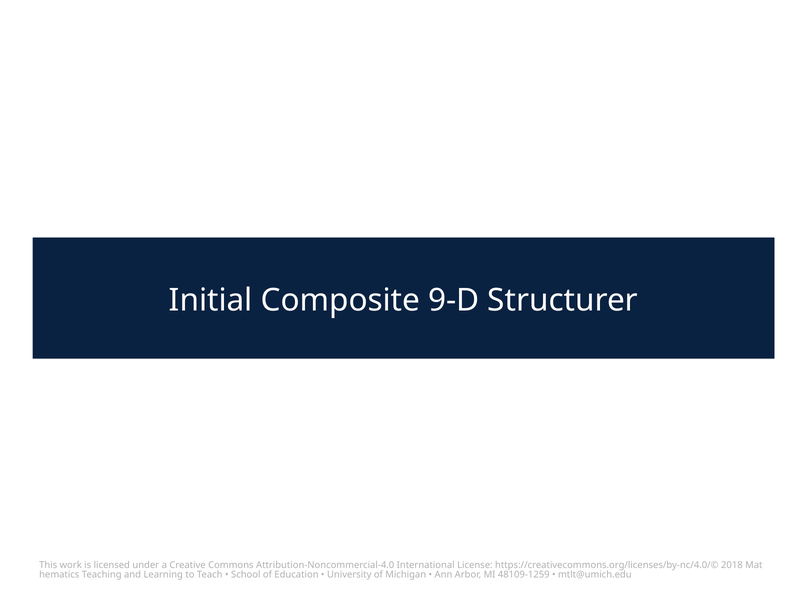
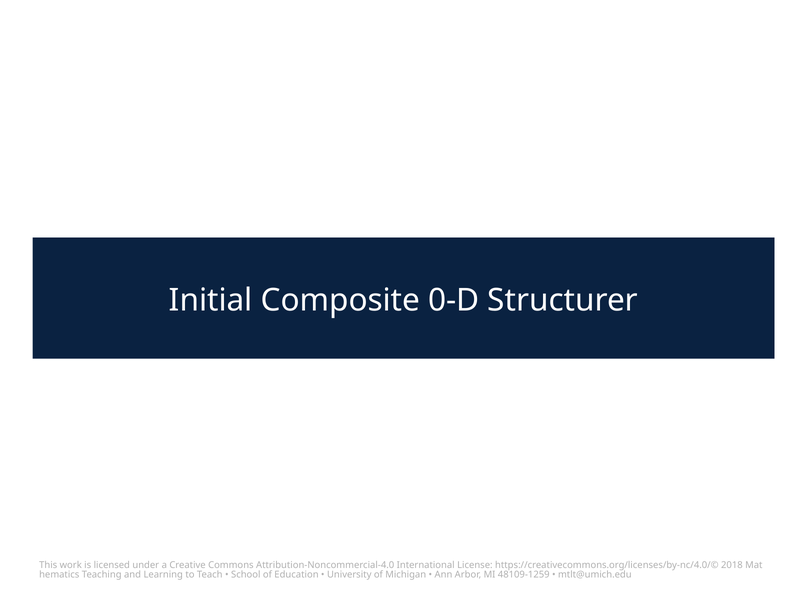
9-D: 9-D -> 0-D (454, 300)
